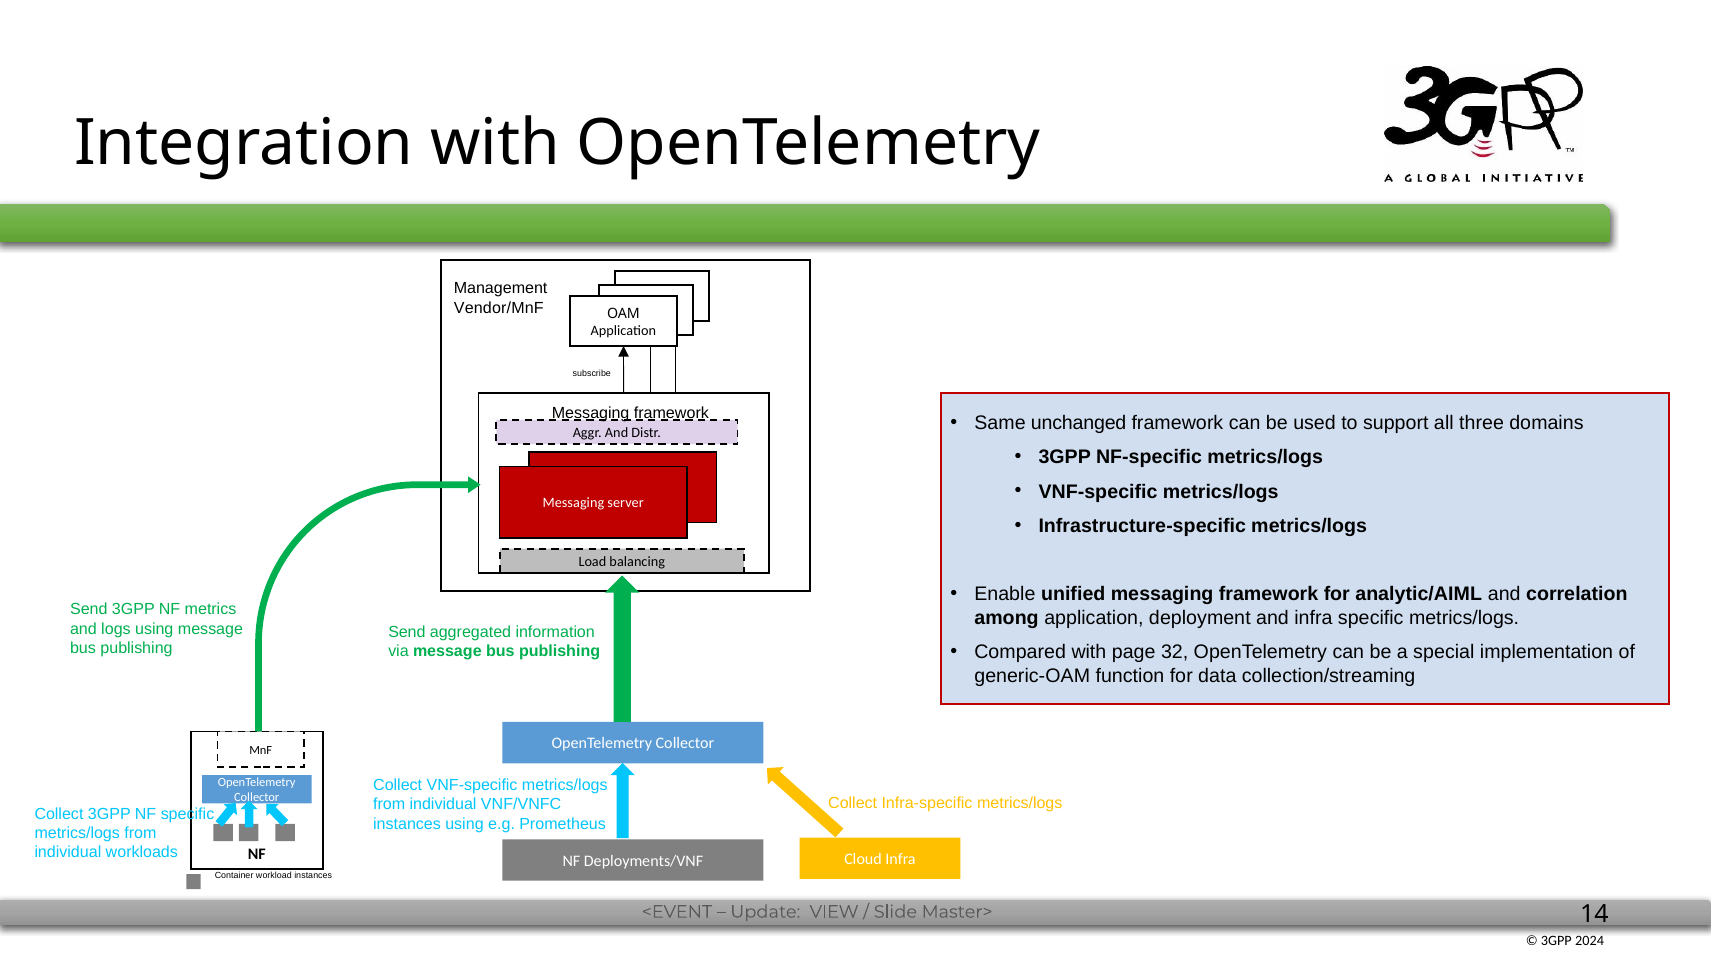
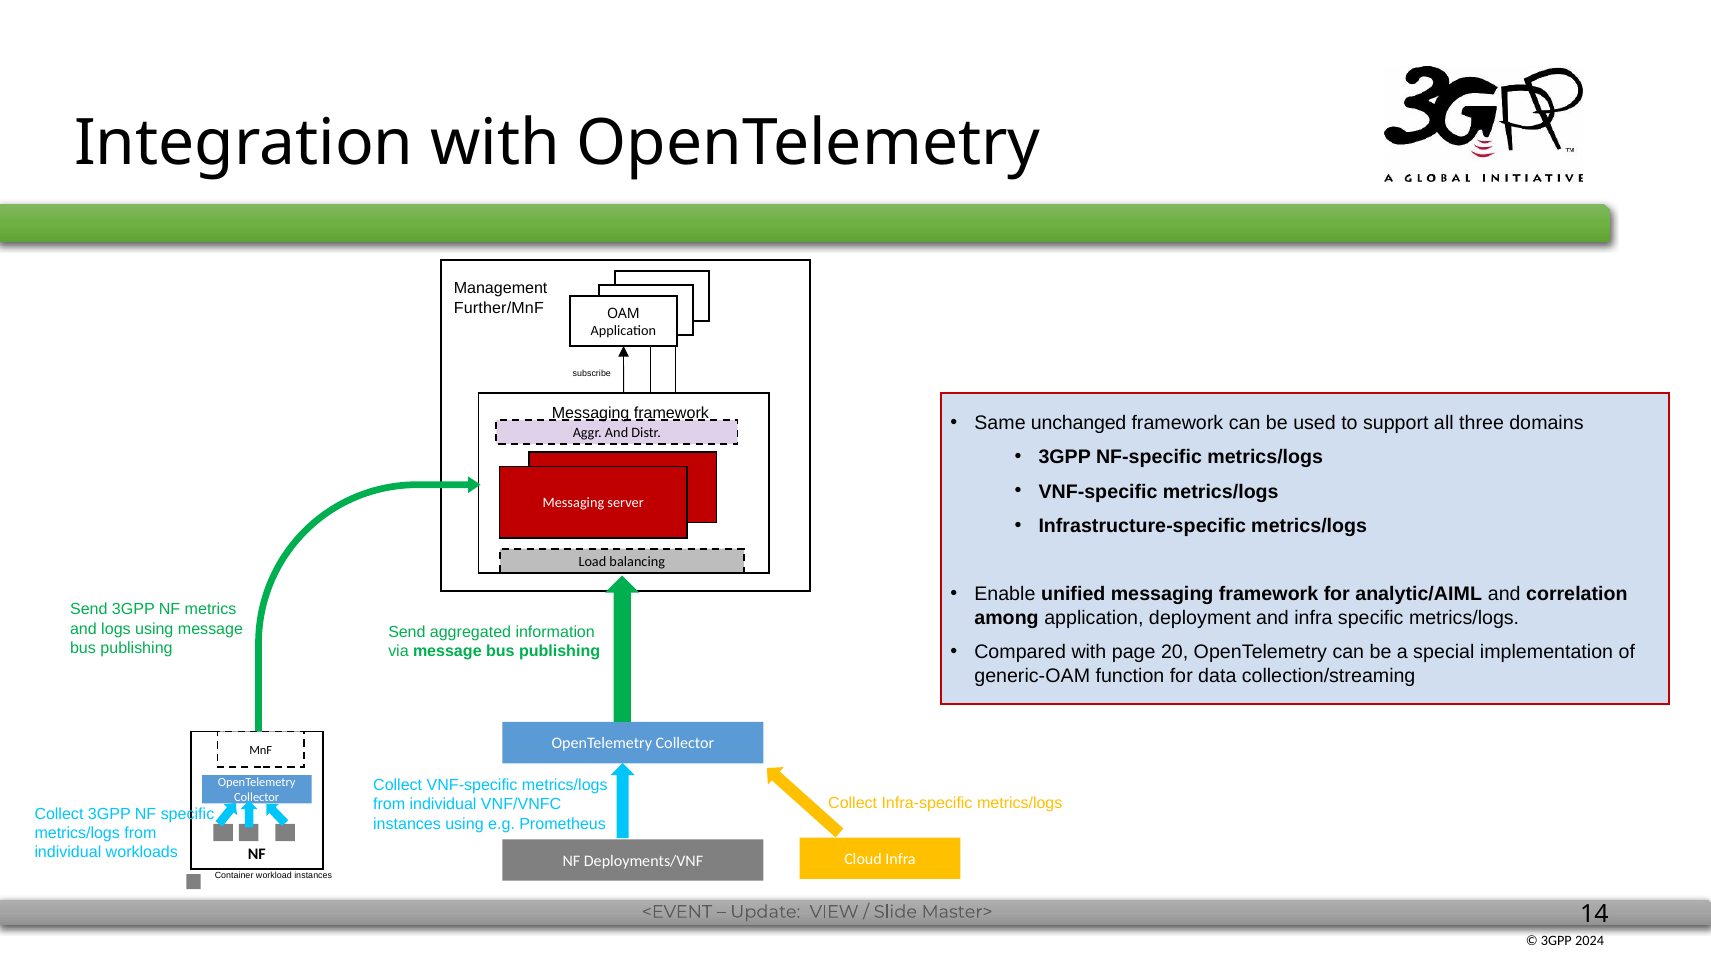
Vendor/MnF: Vendor/MnF -> Further/MnF (499, 308)
32: 32 -> 20 (1175, 652)
